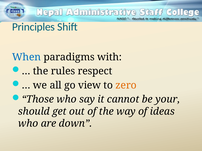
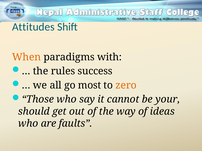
Principles: Principles -> Attitudes (33, 27)
When colour: blue -> orange (27, 57)
respect: respect -> success (95, 71)
view: view -> most (90, 86)
down: down -> faults (76, 124)
